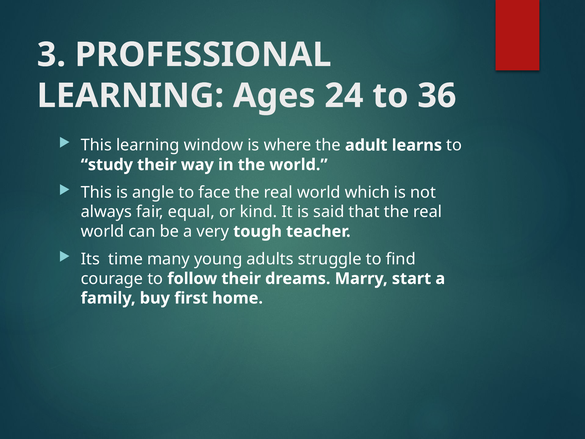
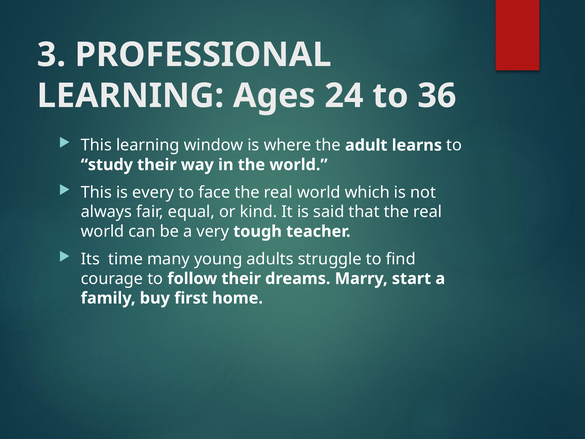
angle: angle -> every (153, 192)
